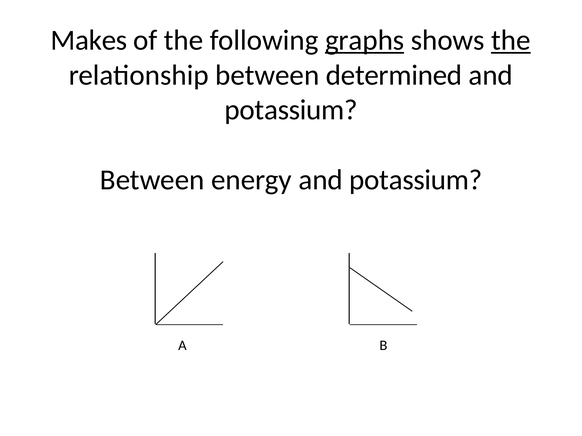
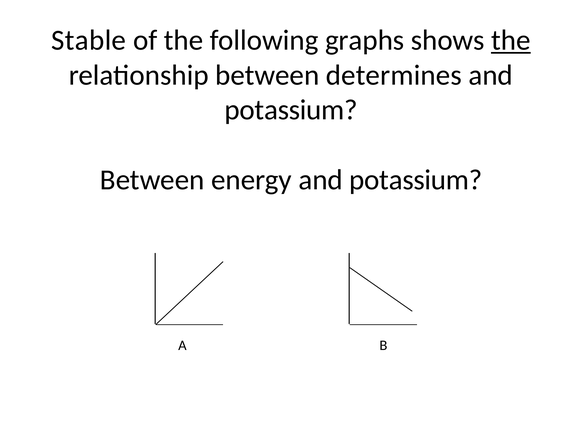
Makes: Makes -> Stable (89, 40)
graphs underline: present -> none (365, 40)
determined: determined -> determines (394, 75)
